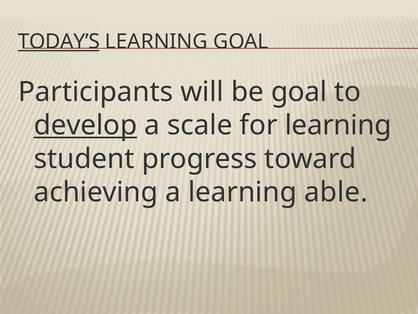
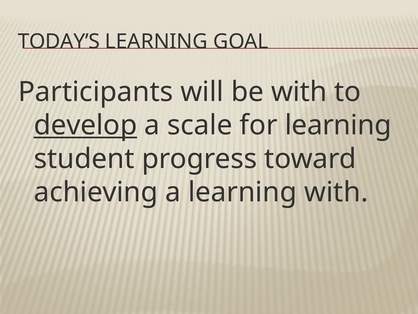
TODAY’S underline: present -> none (59, 42)
be goal: goal -> with (299, 92)
learning able: able -> with (336, 192)
